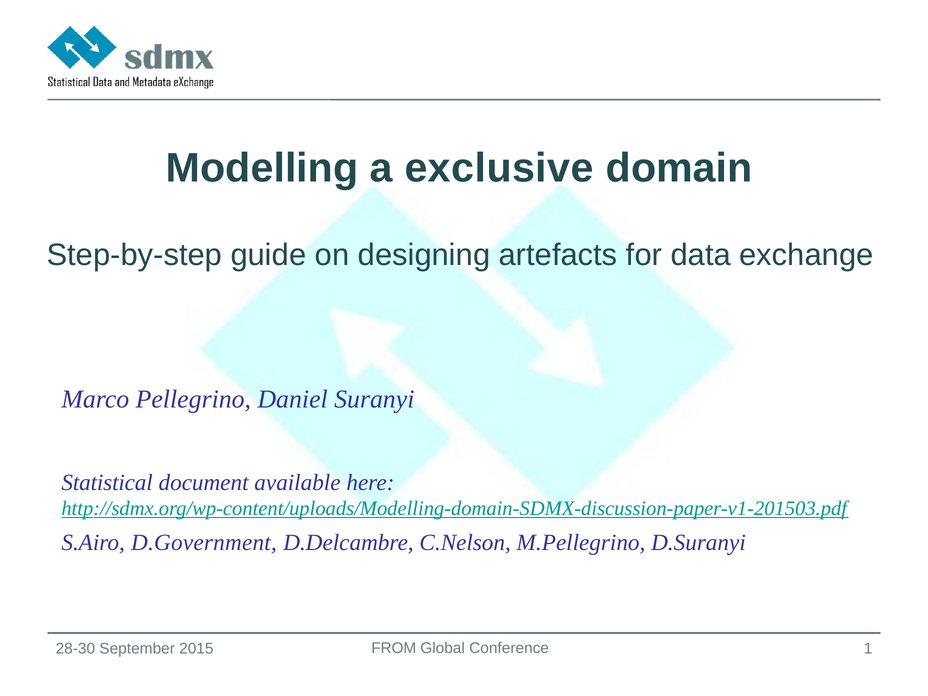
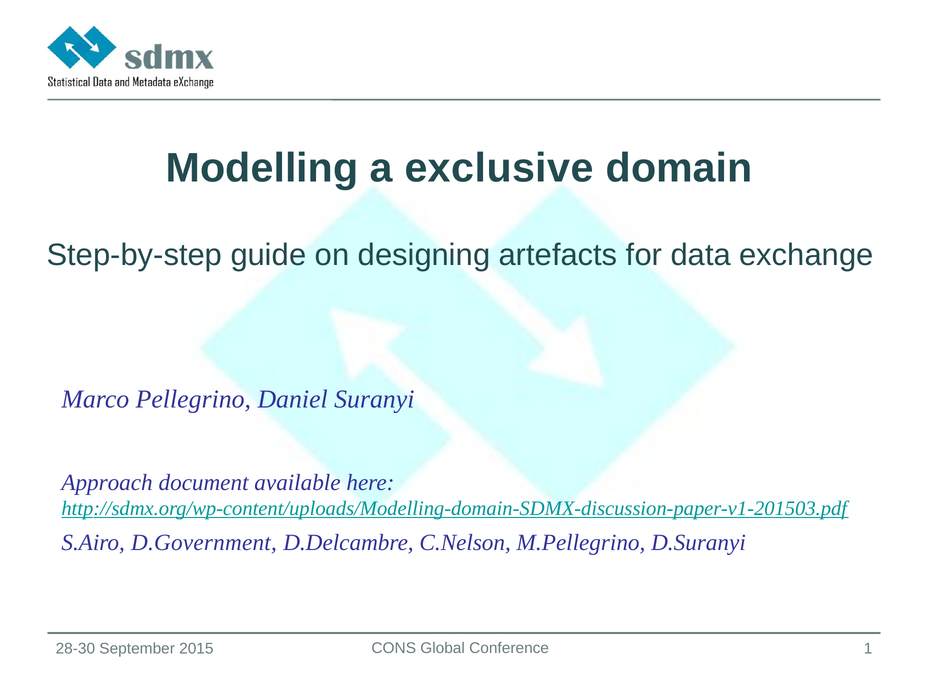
Statistical: Statistical -> Approach (107, 482)
FROM: FROM -> CONS (394, 648)
